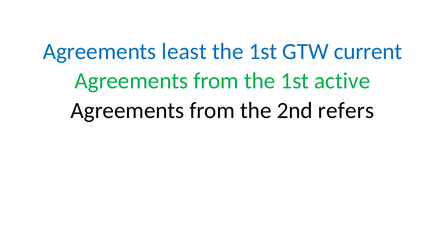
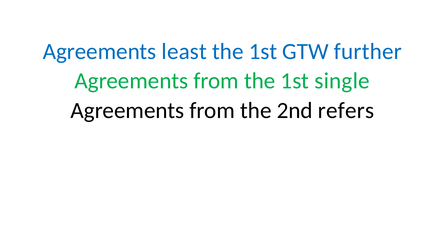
current: current -> further (368, 51)
active: active -> single (342, 81)
